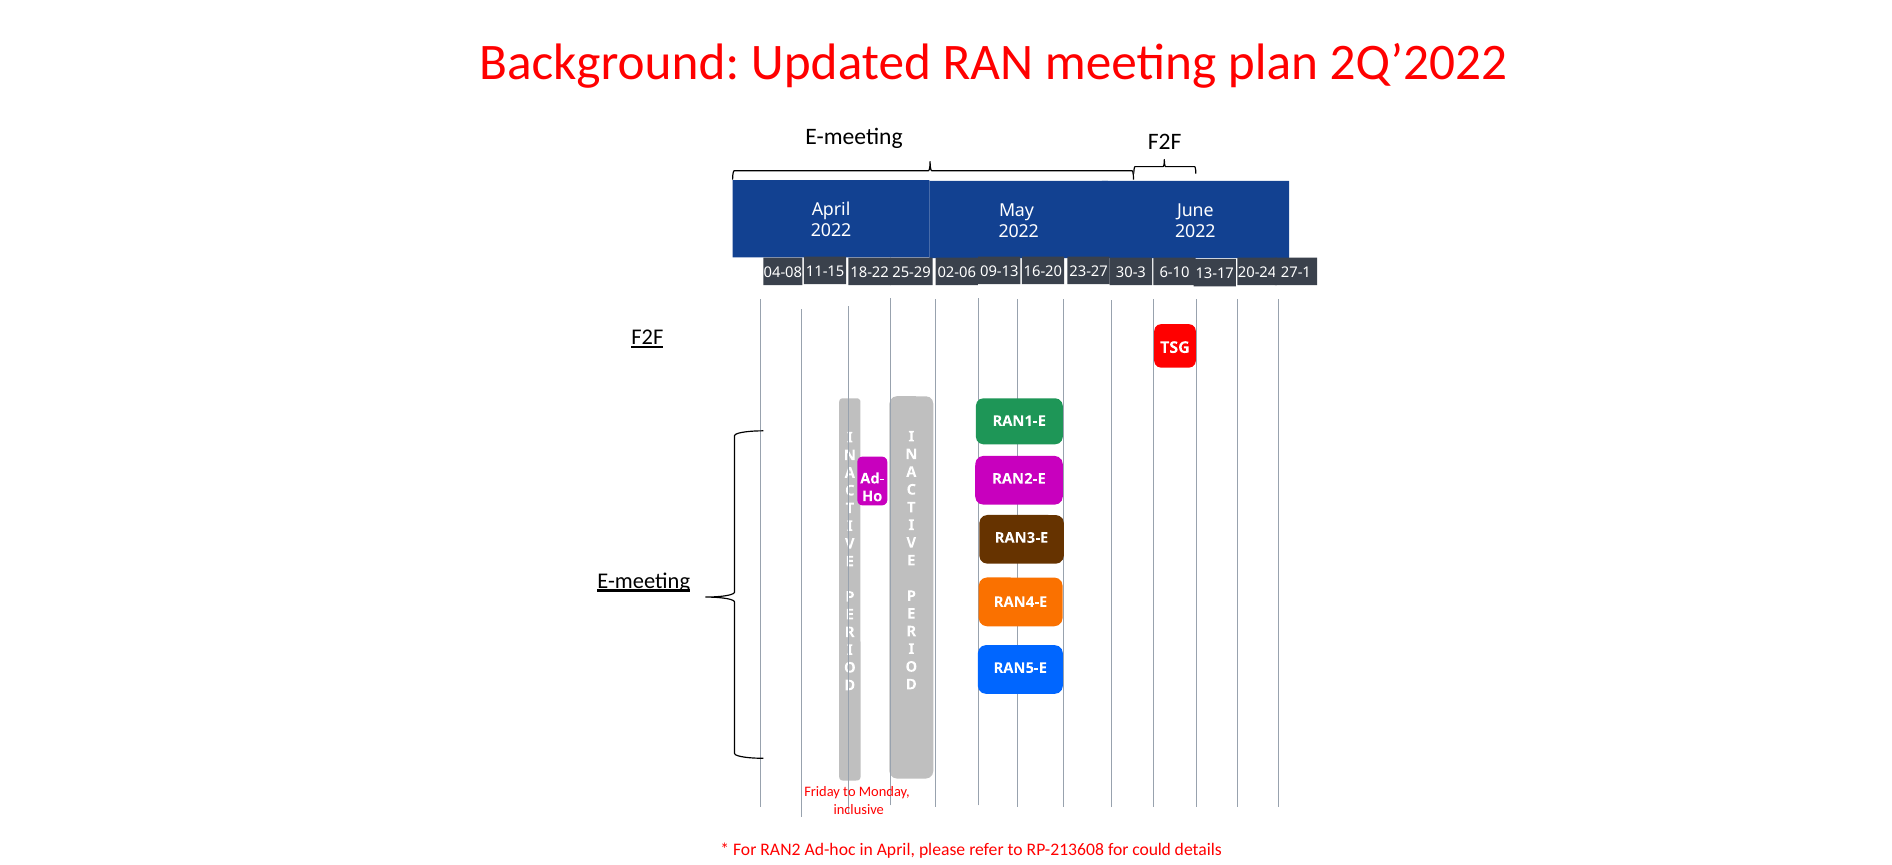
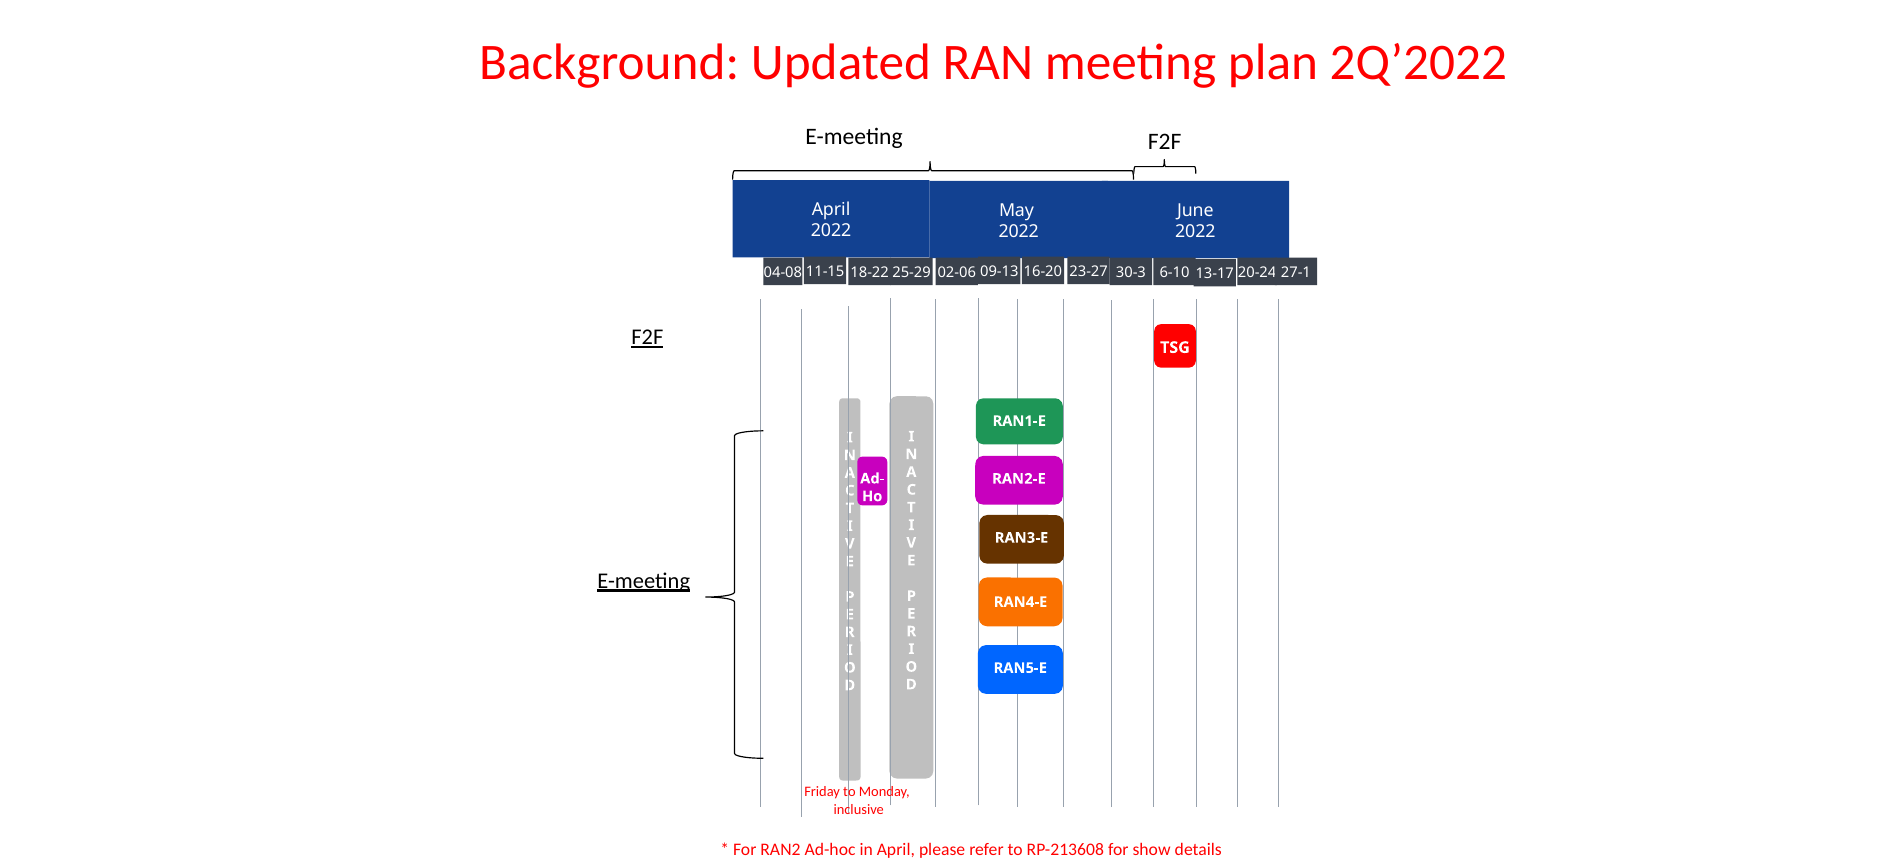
could: could -> show (1152, 850)
